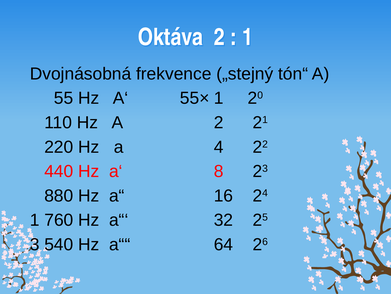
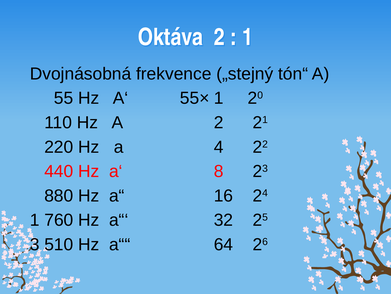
540: 540 -> 510 (59, 244)
